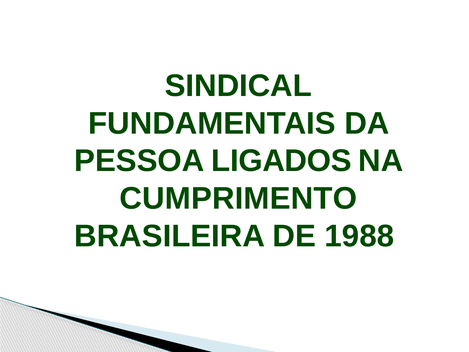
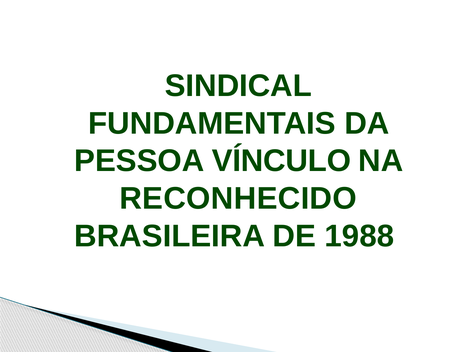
LIGADOS: LIGADOS -> VÍNCULO (281, 161)
CUMPRIMENTO: CUMPRIMENTO -> RECONHECIDO (238, 198)
